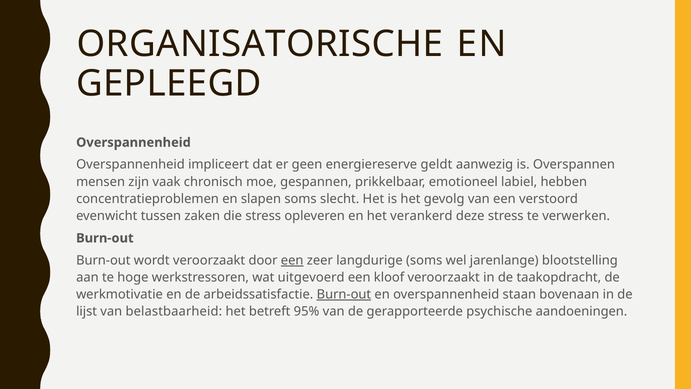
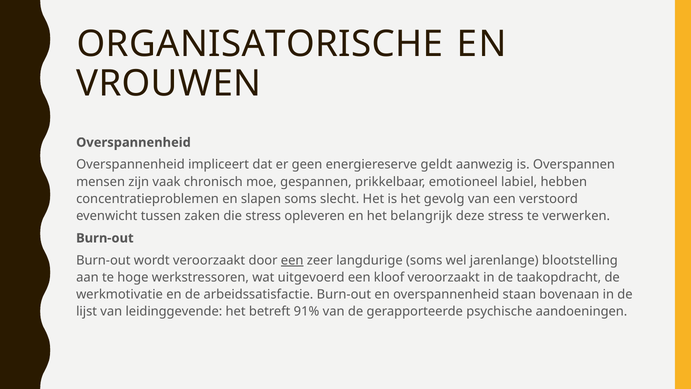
GEPLEEGD: GEPLEEGD -> VROUWEN (169, 83)
verankerd: verankerd -> belangrijk (421, 216)
Burn-out underline: present -> none (344, 294)
belastbaarheid: belastbaarheid -> leidinggevende (174, 311)
95%: 95% -> 91% (307, 311)
